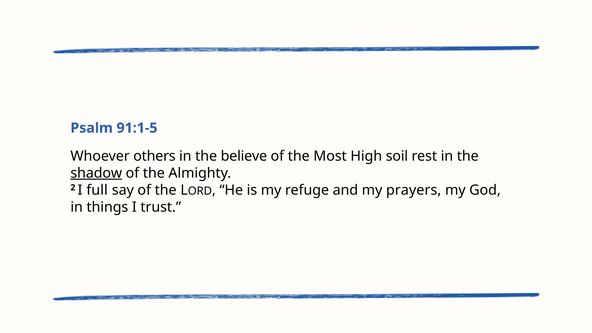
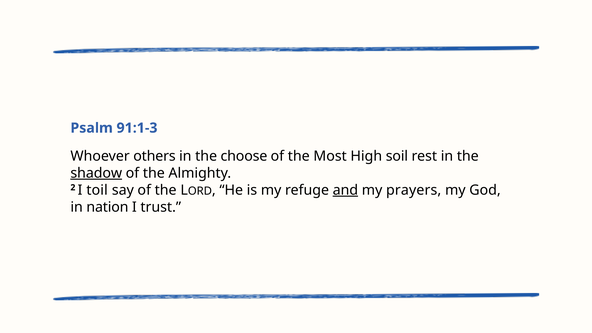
91:1-5: 91:1-5 -> 91:1-3 (137, 128)
believe: believe -> choose (244, 156)
full: full -> toil (97, 190)
and underline: none -> present (345, 190)
things: things -> nation (107, 207)
